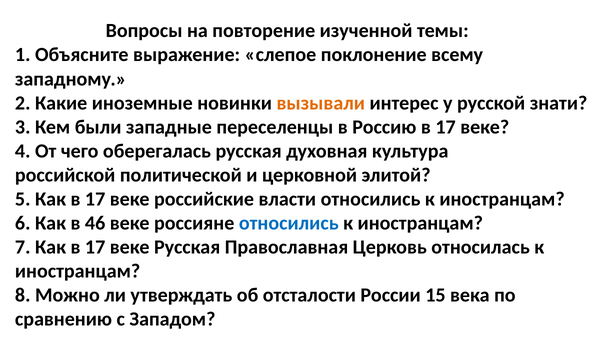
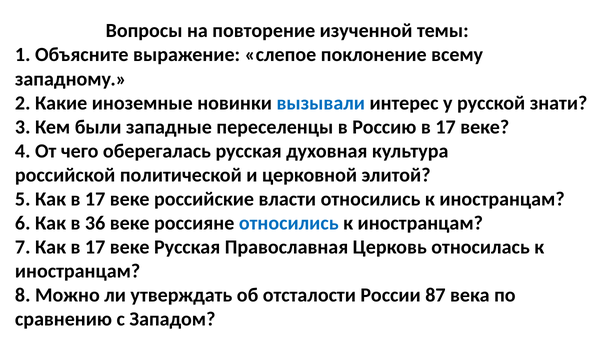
вызывали colour: orange -> blue (321, 103)
46: 46 -> 36 (95, 223)
15: 15 -> 87 (435, 295)
